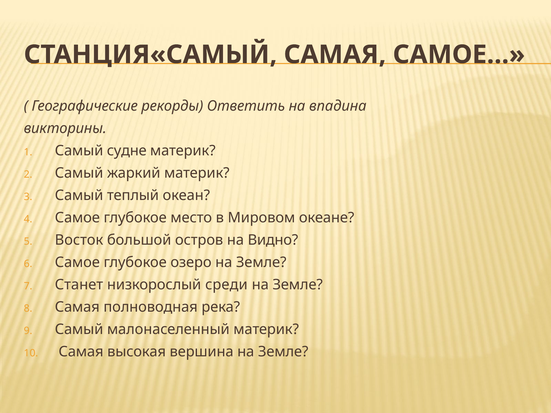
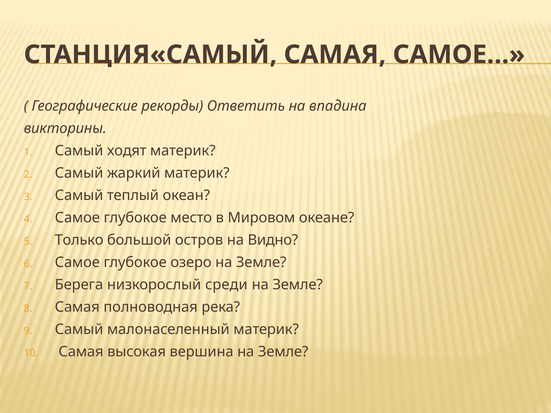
судне: судне -> ходят (127, 151)
Восток: Восток -> Только (79, 240)
Станет: Станет -> Берега (79, 285)
